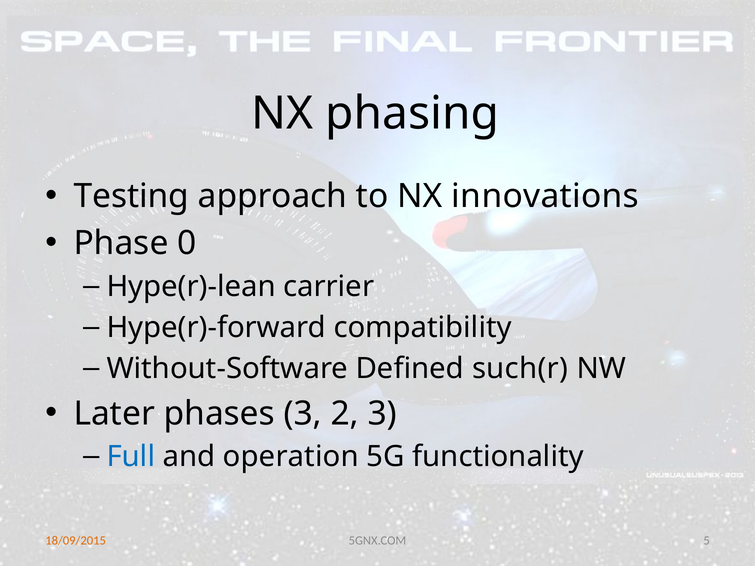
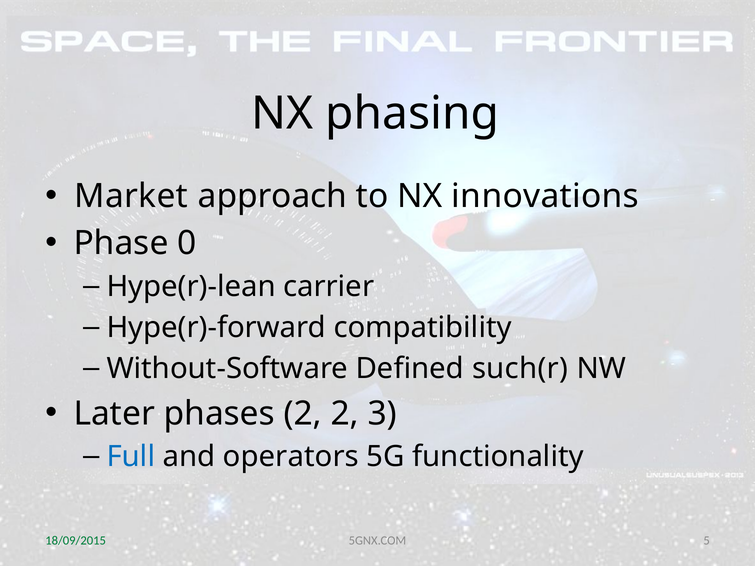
Testing: Testing -> Market (131, 196)
phases 3: 3 -> 2 (303, 414)
operation: operation -> operators (291, 457)
18/09/2015 colour: orange -> green (76, 541)
